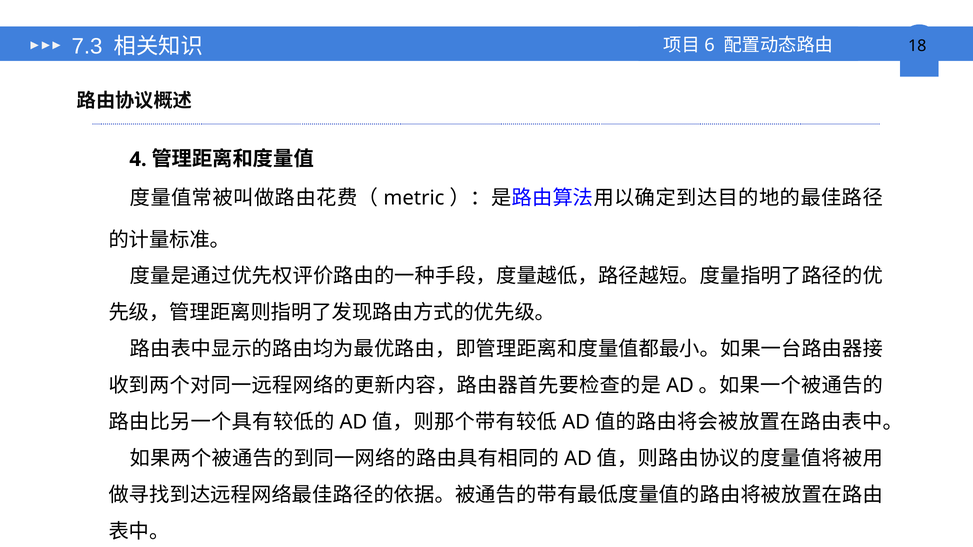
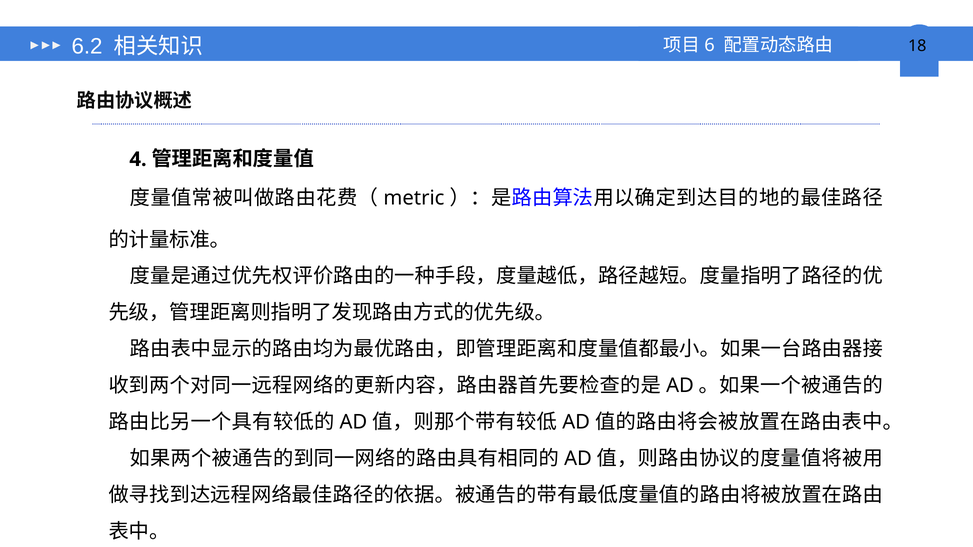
7.3: 7.3 -> 6.2 (87, 46)
